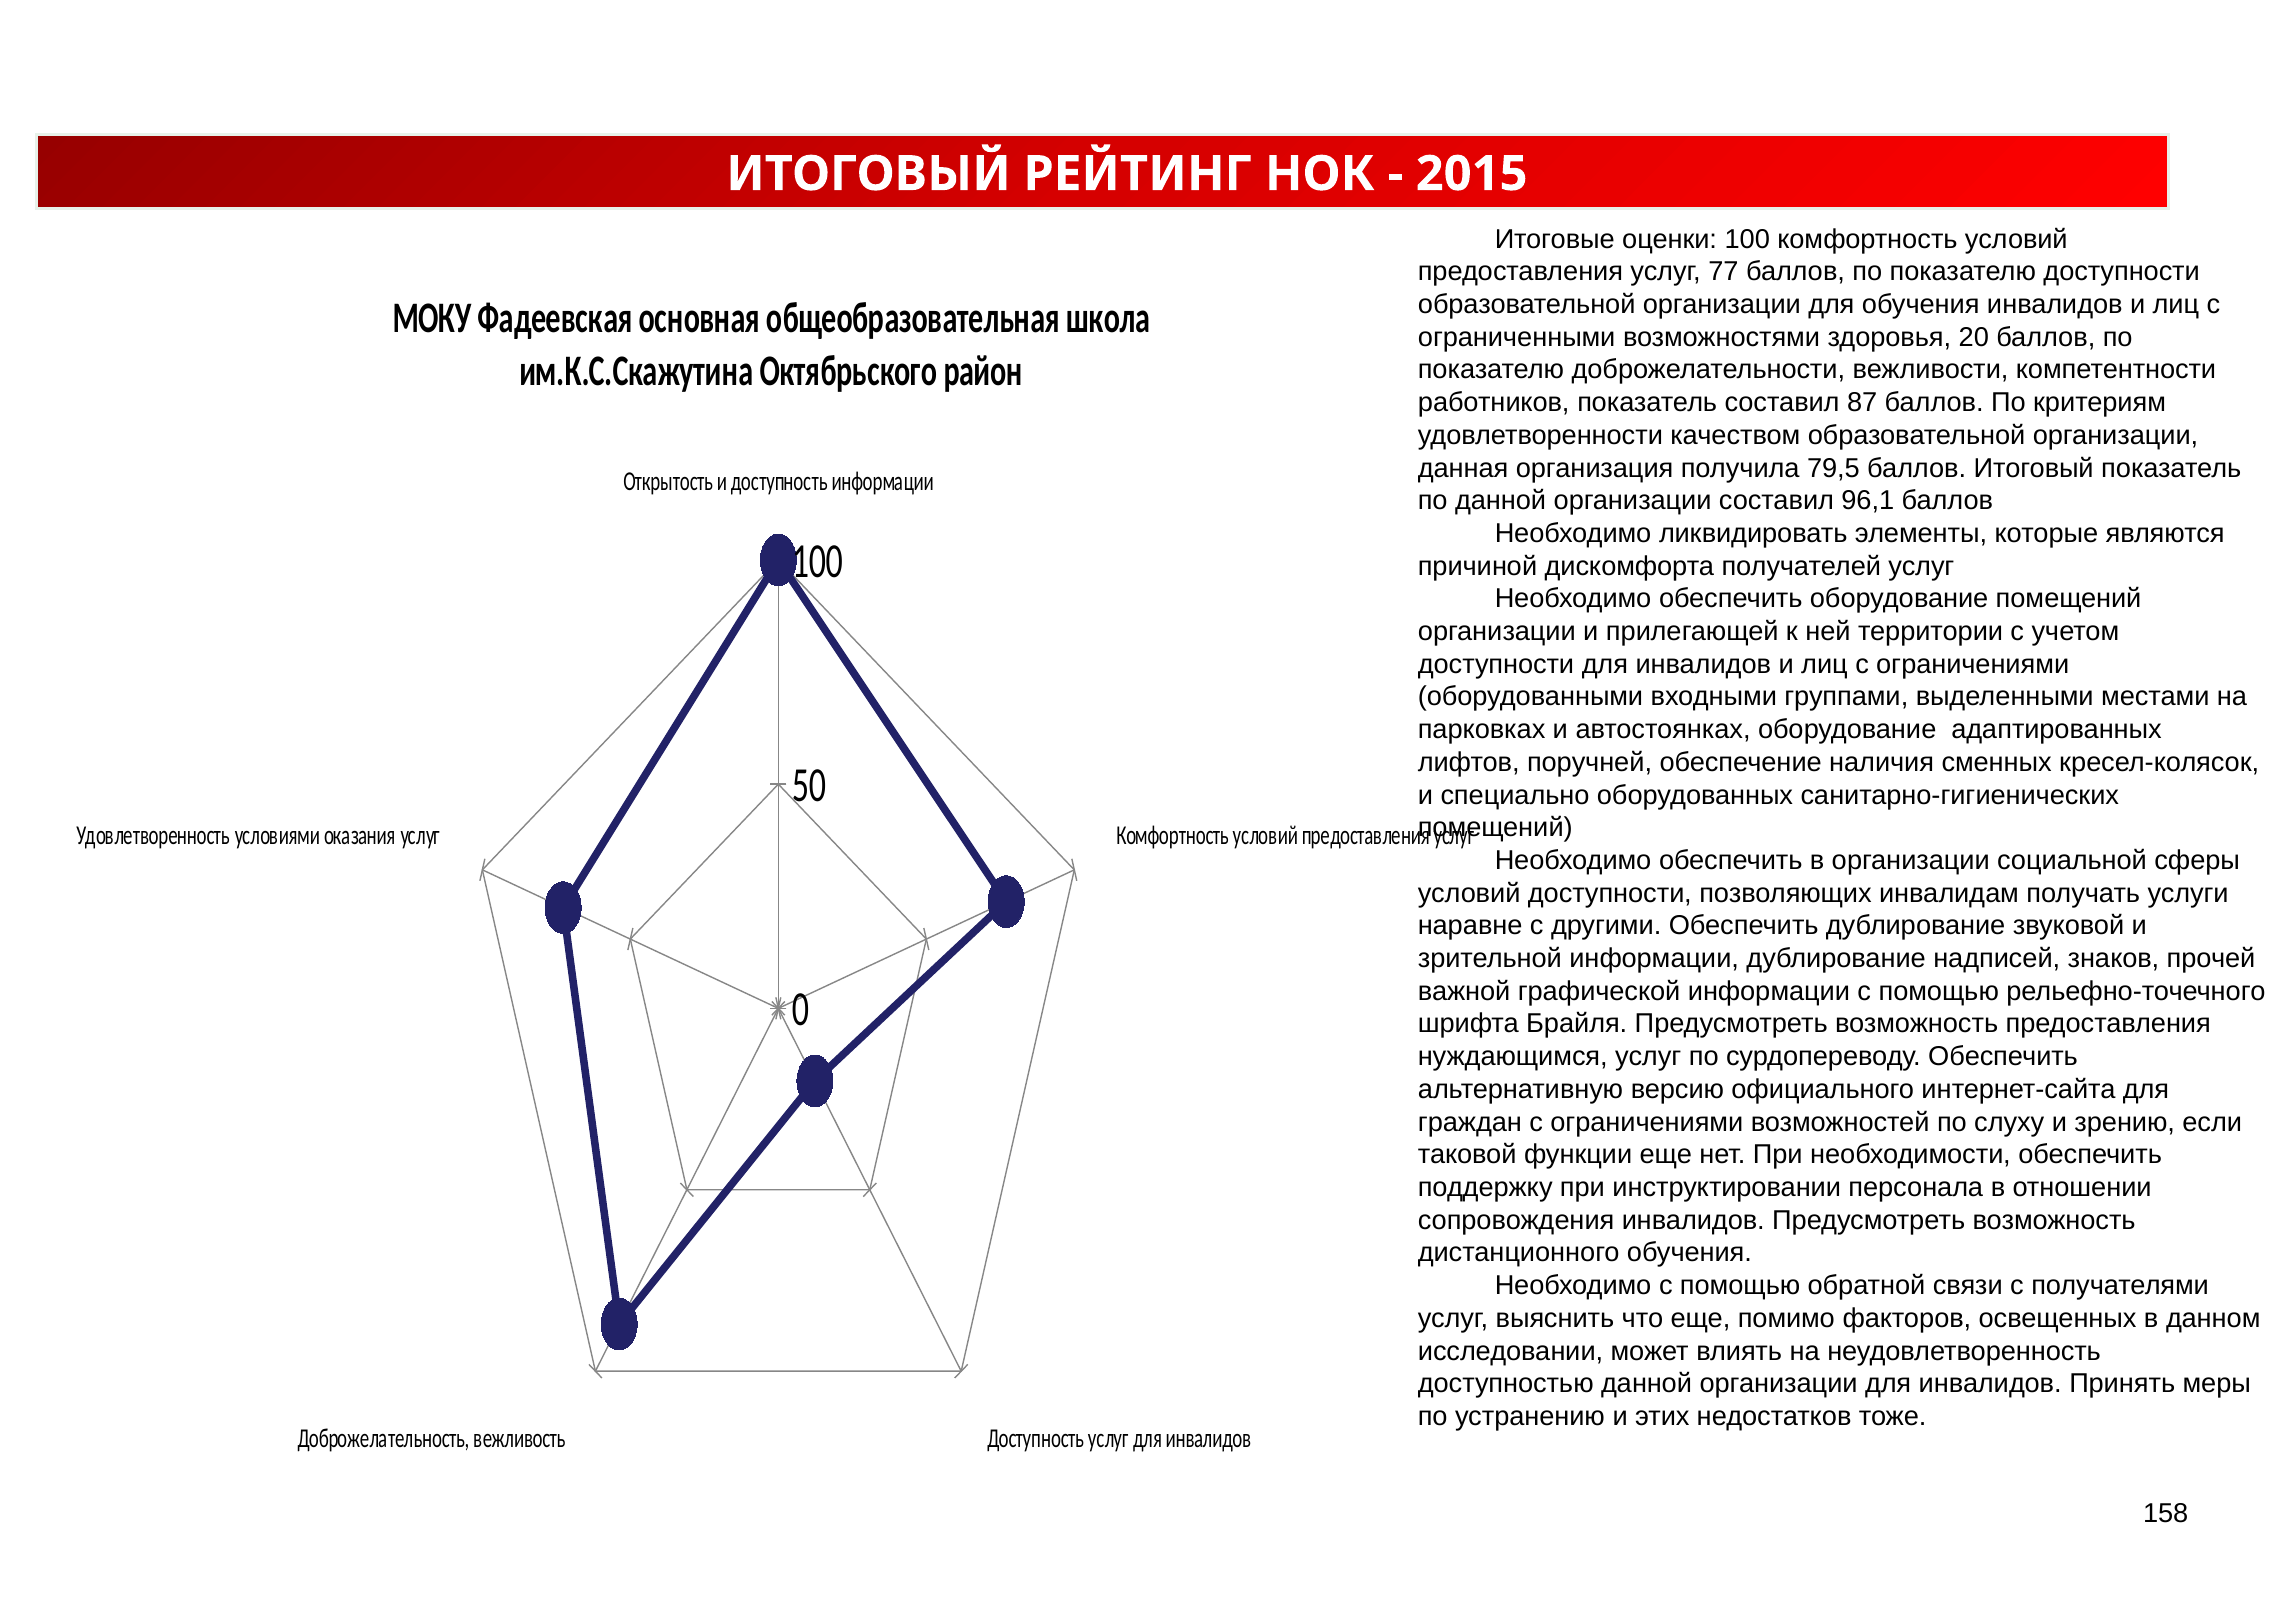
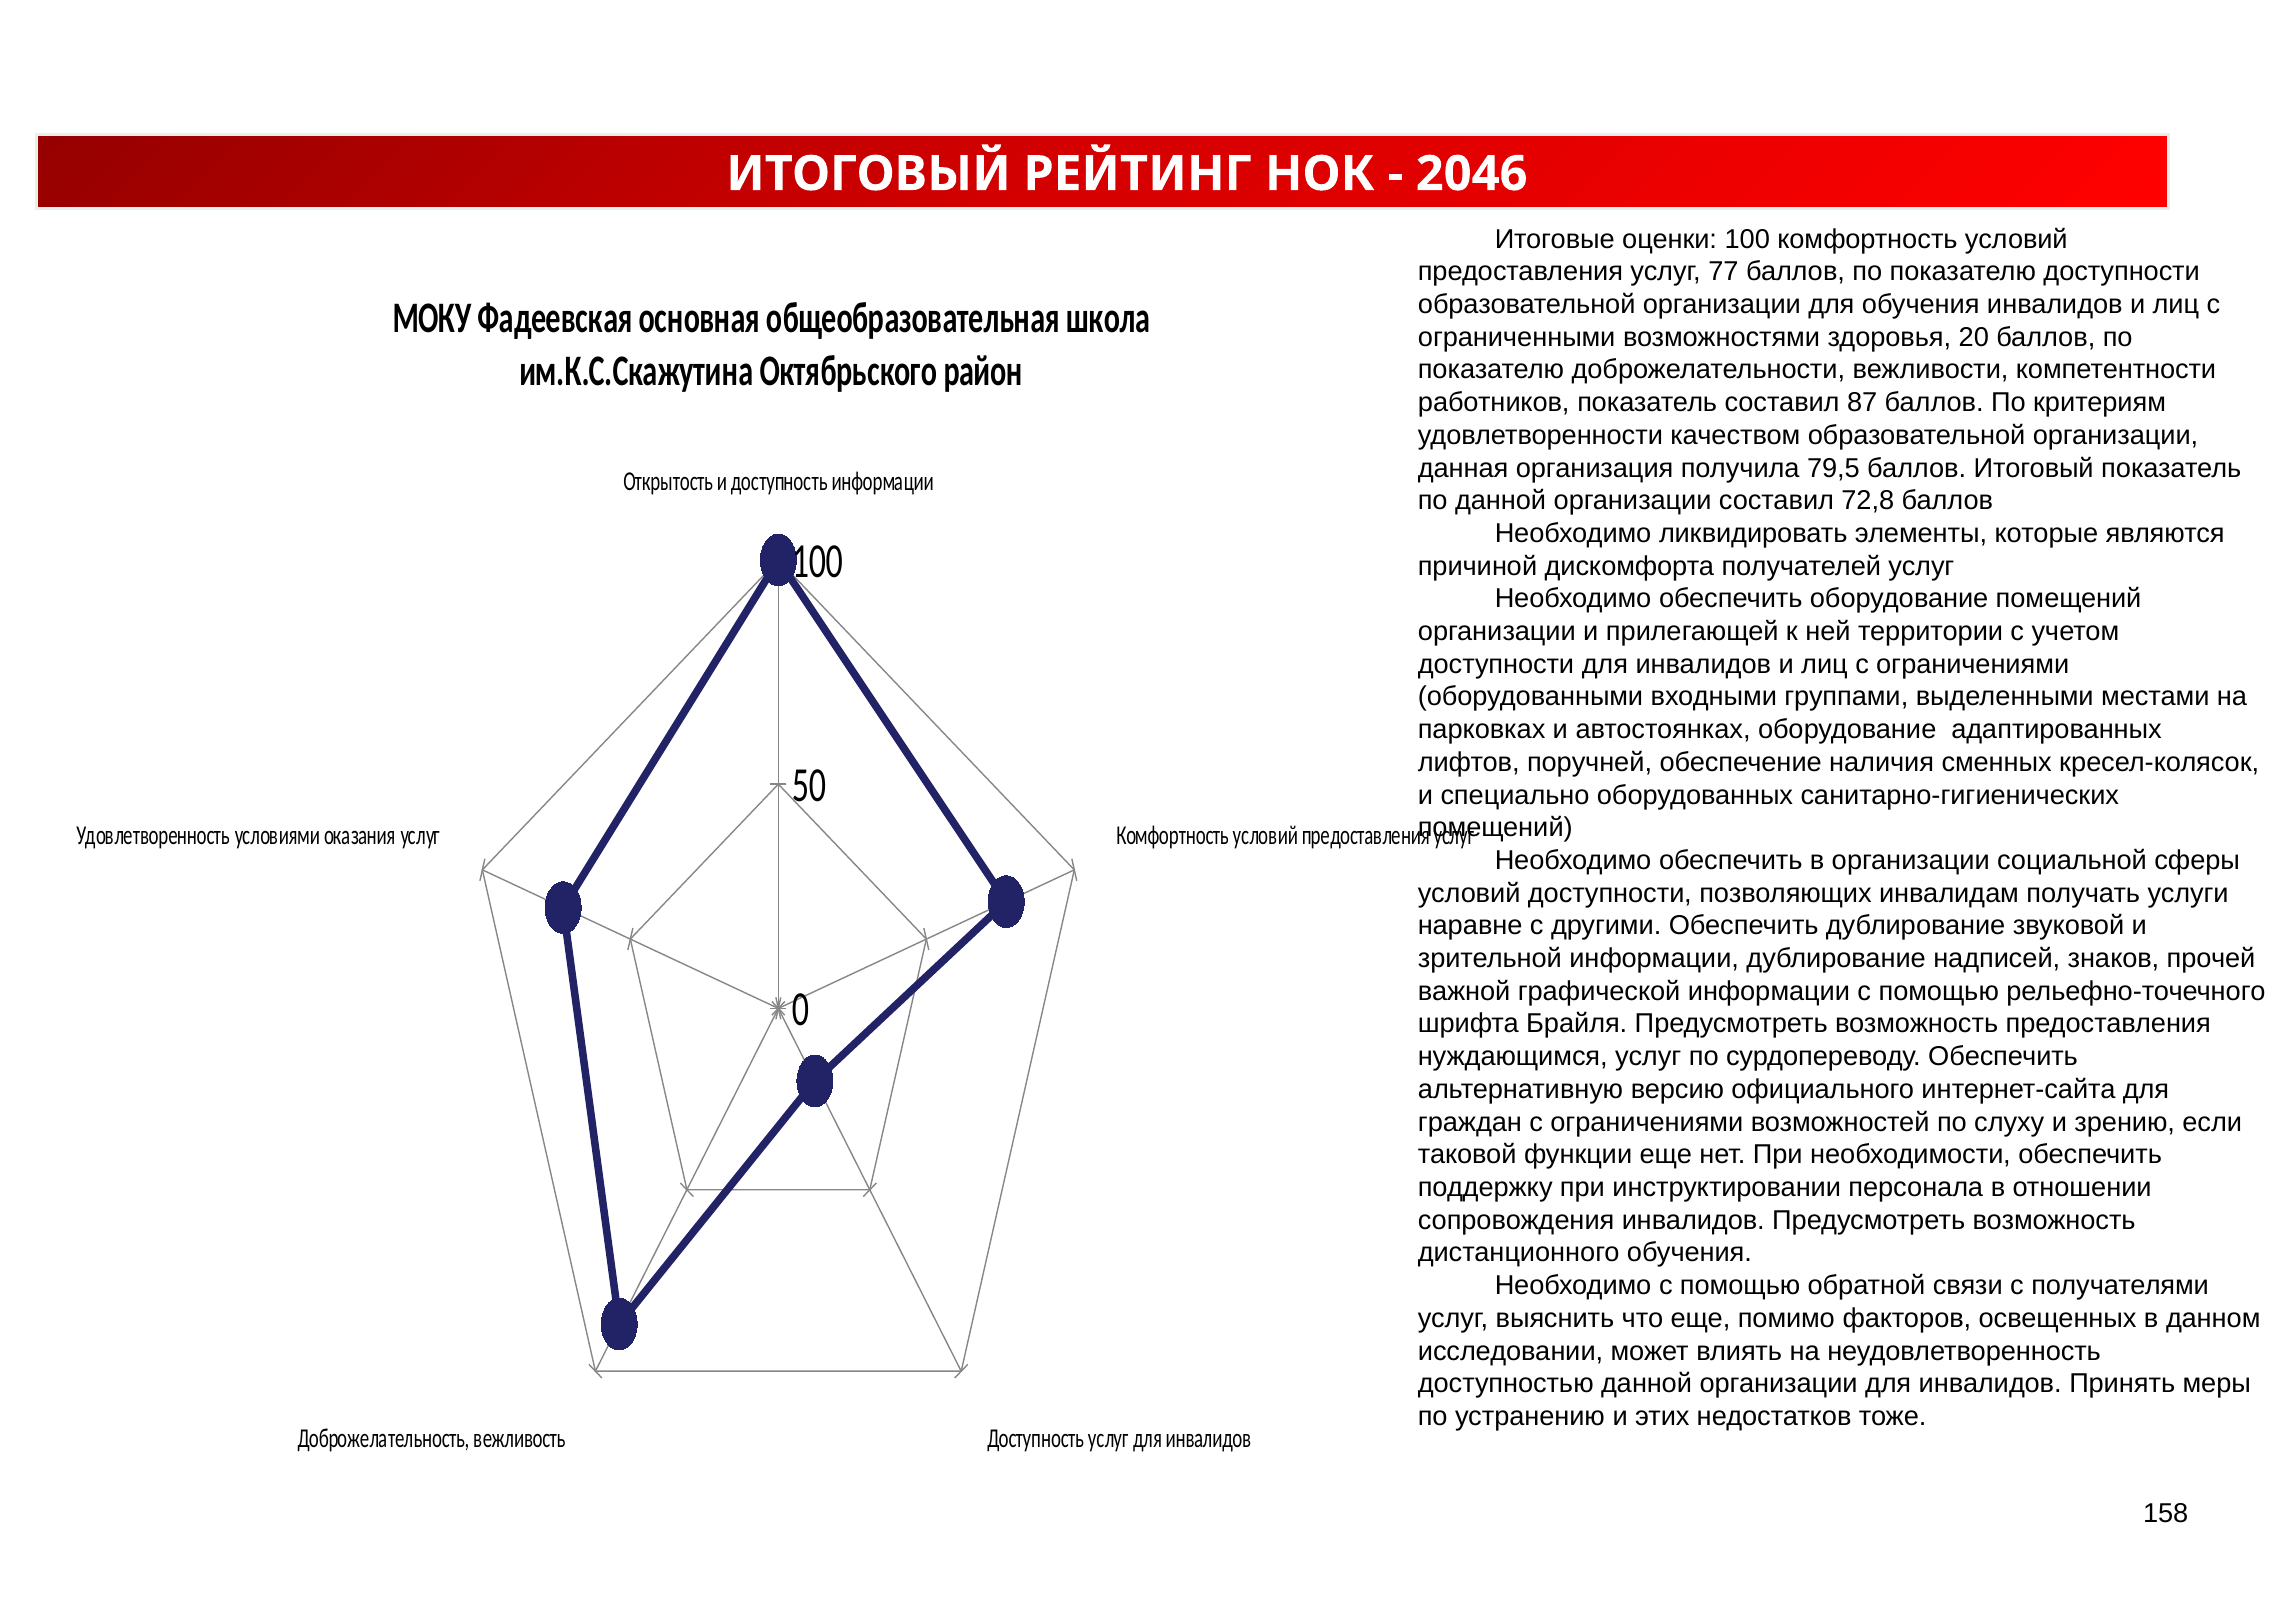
2015: 2015 -> 2046 (1472, 174)
96,1: 96,1 -> 72,8 (1868, 501)
